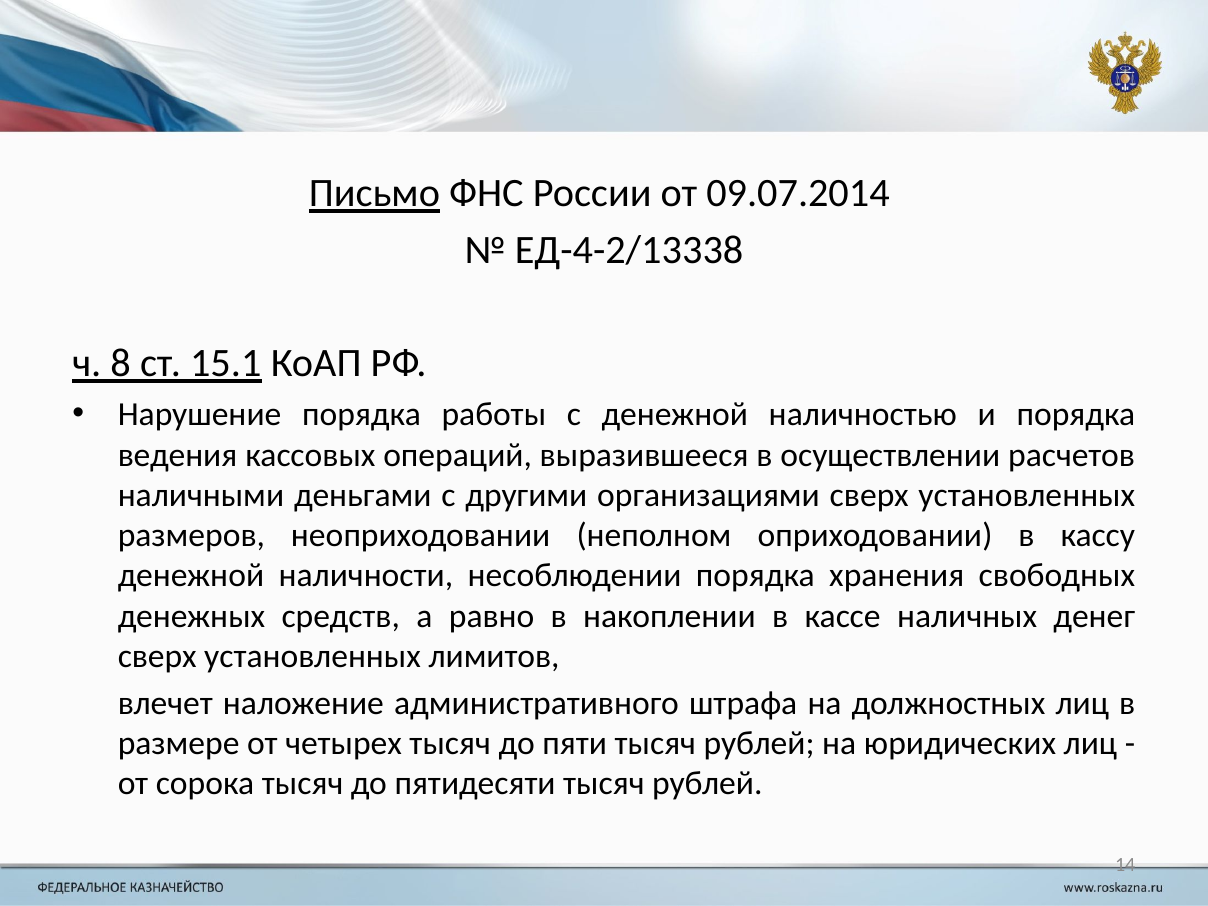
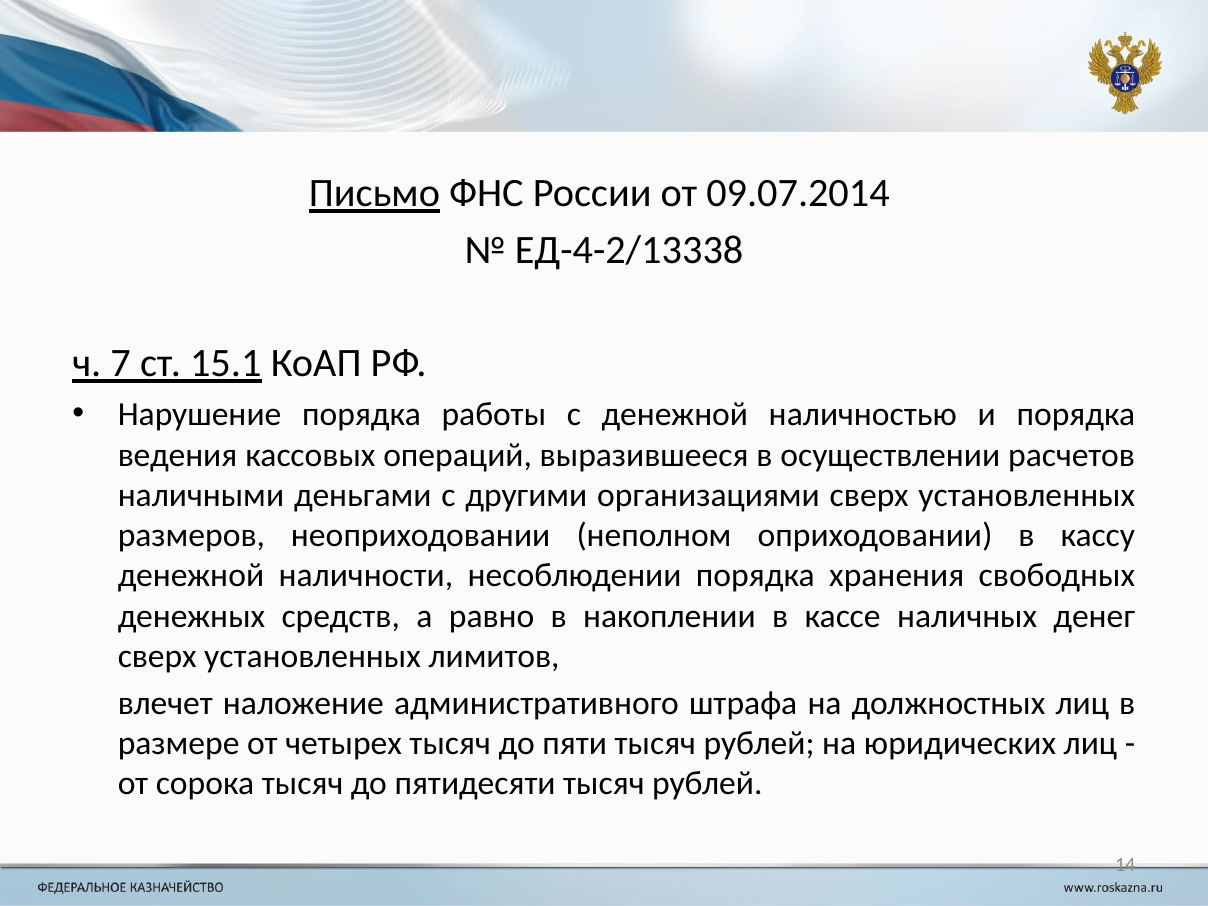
8: 8 -> 7 (121, 363)
